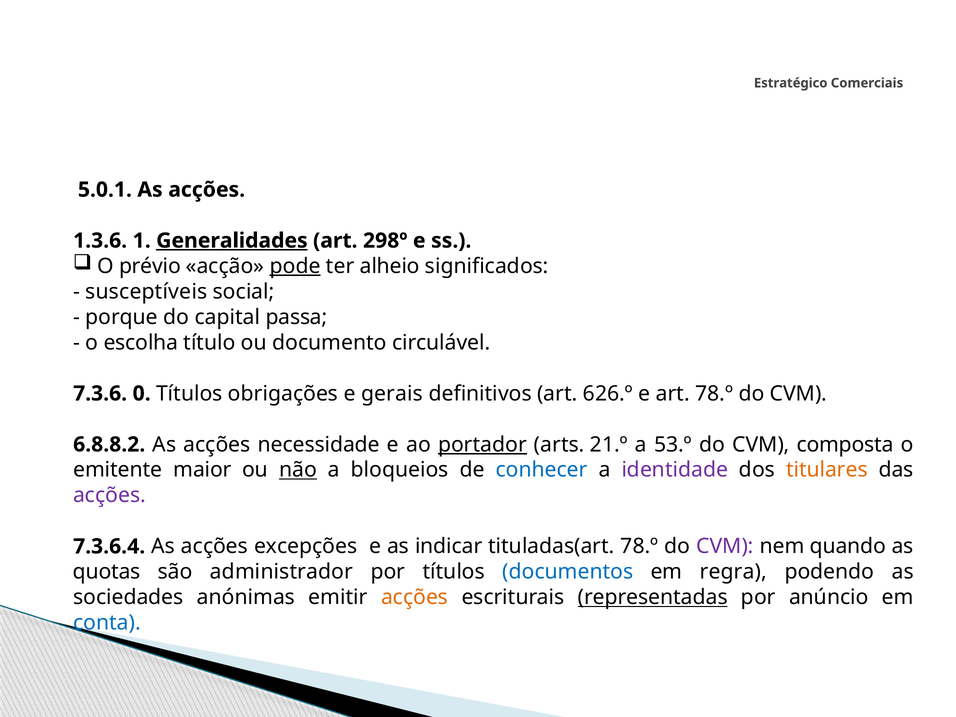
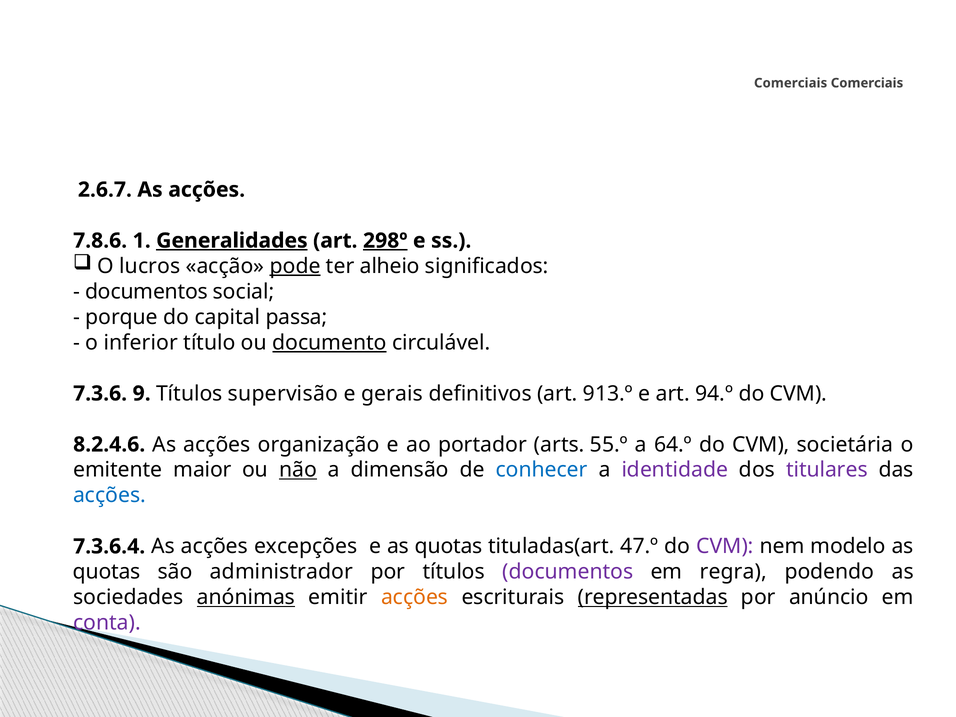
Estratégico: Estratégico -> Comerciais (791, 83)
5.0.1: 5.0.1 -> 2.6.7 (105, 190)
1.3.6: 1.3.6 -> 7.8.6 (100, 241)
298º underline: none -> present (385, 241)
prévio: prévio -> lucros (150, 266)
susceptíveis: susceptíveis -> documentos (147, 292)
escolha: escolha -> inferior (141, 343)
documento underline: none -> present (330, 343)
0: 0 -> 9 (142, 394)
obrigações: obrigações -> supervisão (283, 394)
626.º: 626.º -> 913.º (608, 394)
art 78.º: 78.º -> 94.º (714, 394)
6.8.8.2: 6.8.8.2 -> 8.2.4.6 (109, 444)
necessidade: necessidade -> organização (319, 444)
portador underline: present -> none (482, 444)
21.º: 21.º -> 55.º (609, 444)
53.º: 53.º -> 64.º (673, 444)
composta: composta -> societária (845, 444)
bloqueios: bloqueios -> dimensão (400, 470)
titulares colour: orange -> purple (827, 470)
acções colour: purple -> blue (109, 495)
e as indicar: indicar -> quotas (449, 546)
tituladas(art 78.º: 78.º -> 47.º (639, 546)
quando: quando -> modelo (848, 546)
documentos colour: blue -> purple (568, 572)
anónimas underline: none -> present (246, 597)
conta colour: blue -> purple (107, 623)
